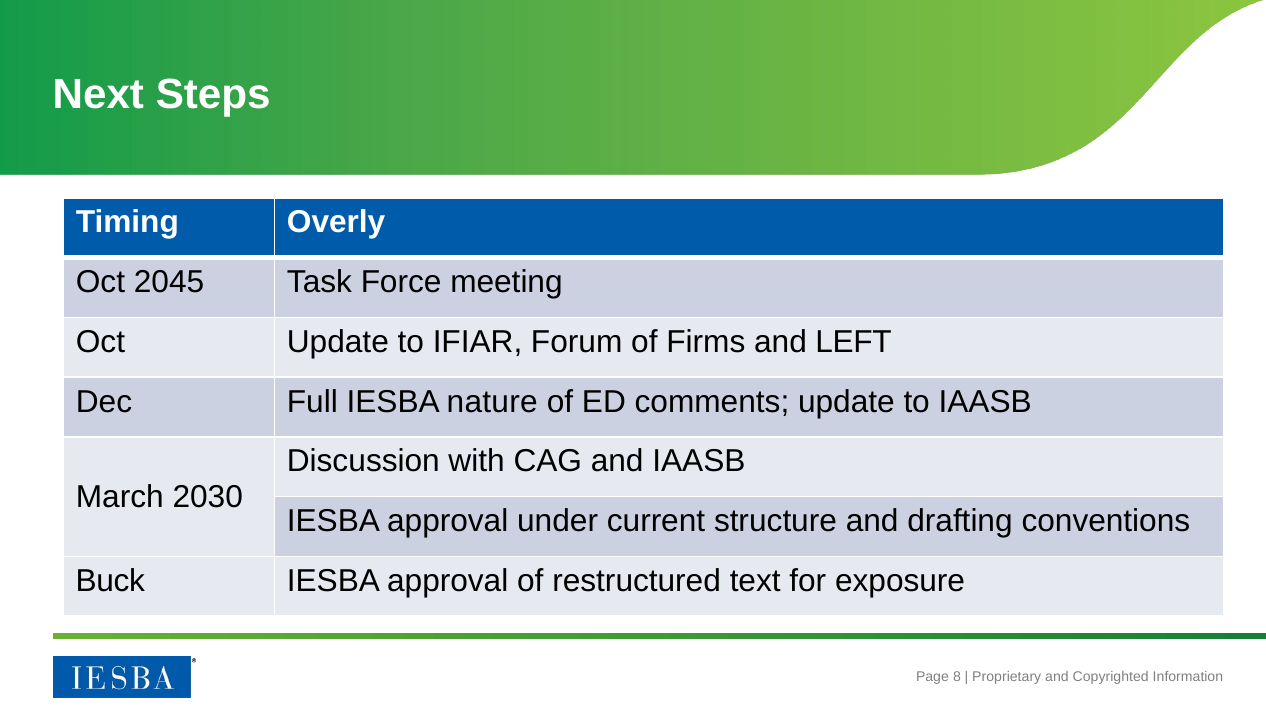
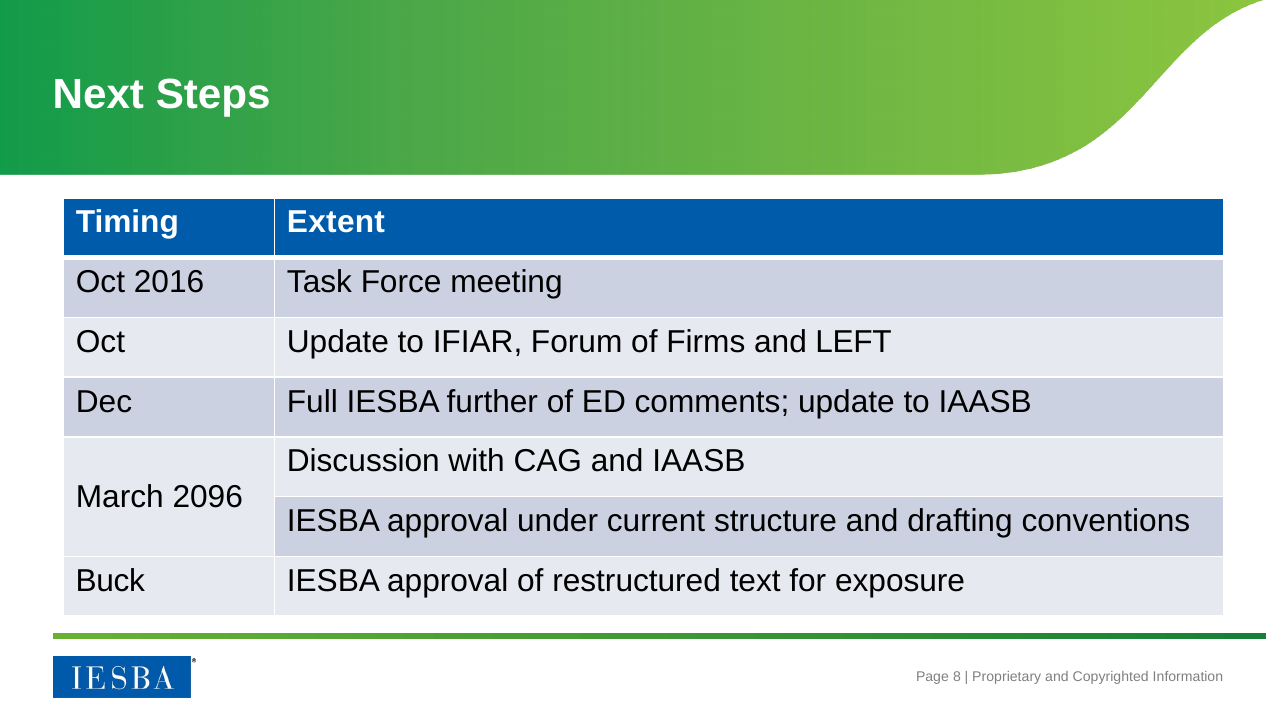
Overly: Overly -> Extent (336, 222)
2045: 2045 -> 2016 (169, 282)
nature: nature -> further (492, 402)
2030: 2030 -> 2096 (208, 497)
